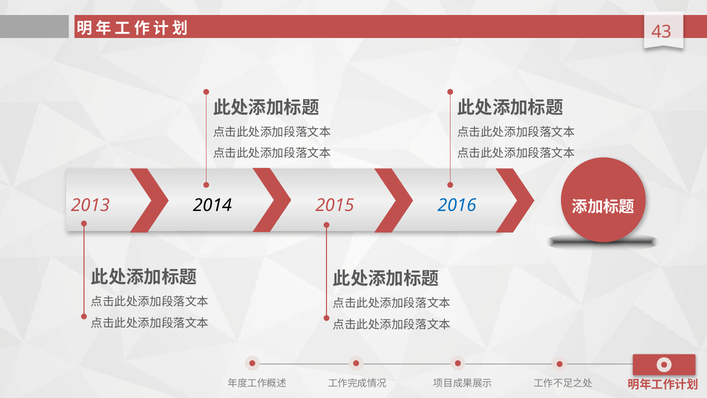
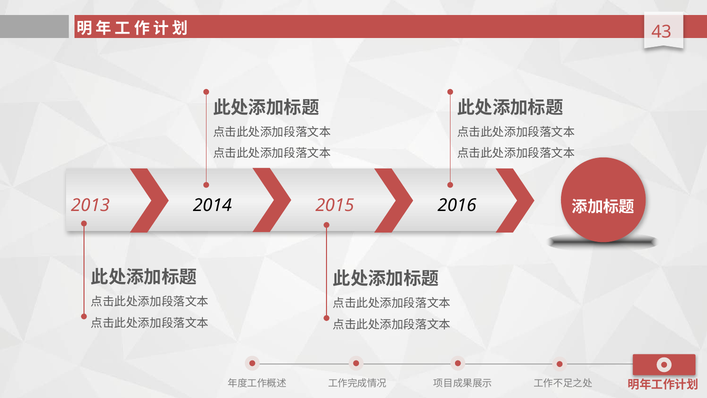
2016 colour: blue -> black (457, 205)
